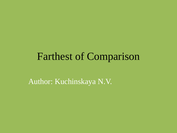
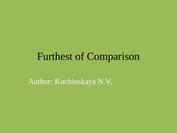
Farthest: Farthest -> Furthest (55, 56)
